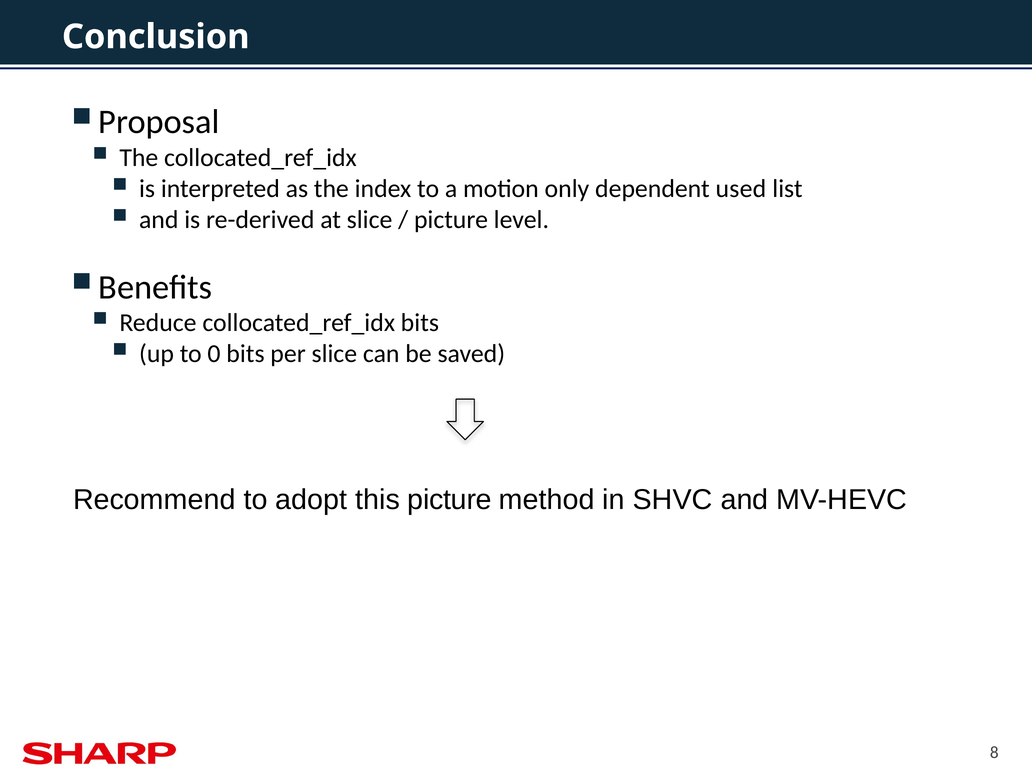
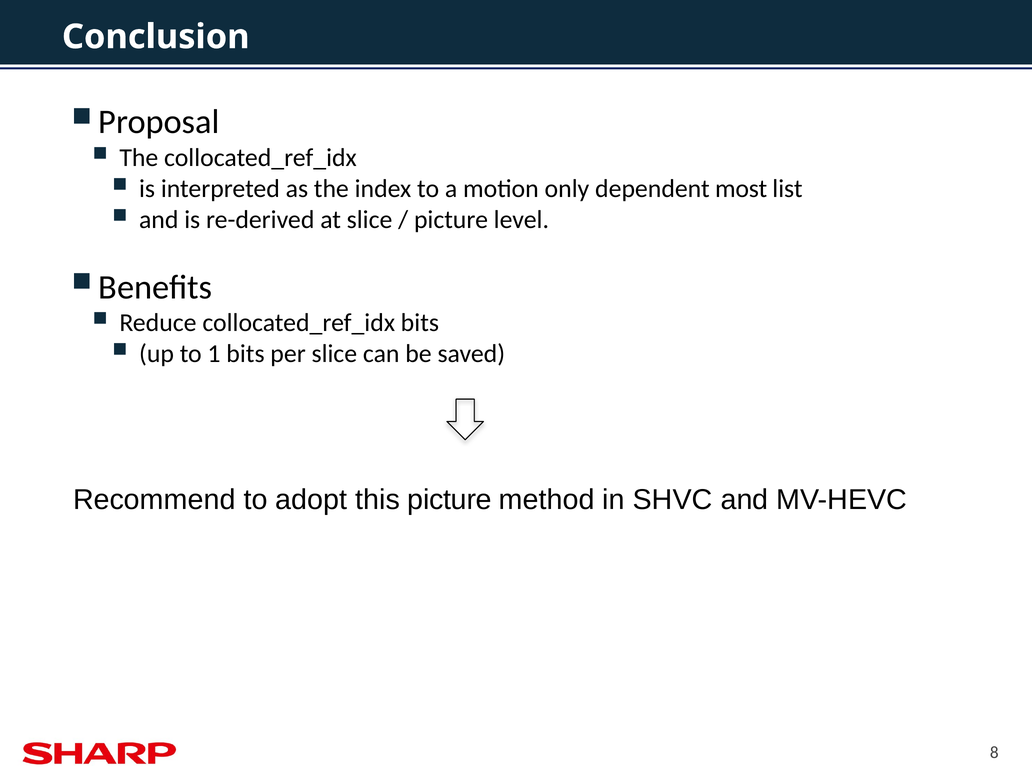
used: used -> most (741, 189)
0: 0 -> 1 (214, 354)
